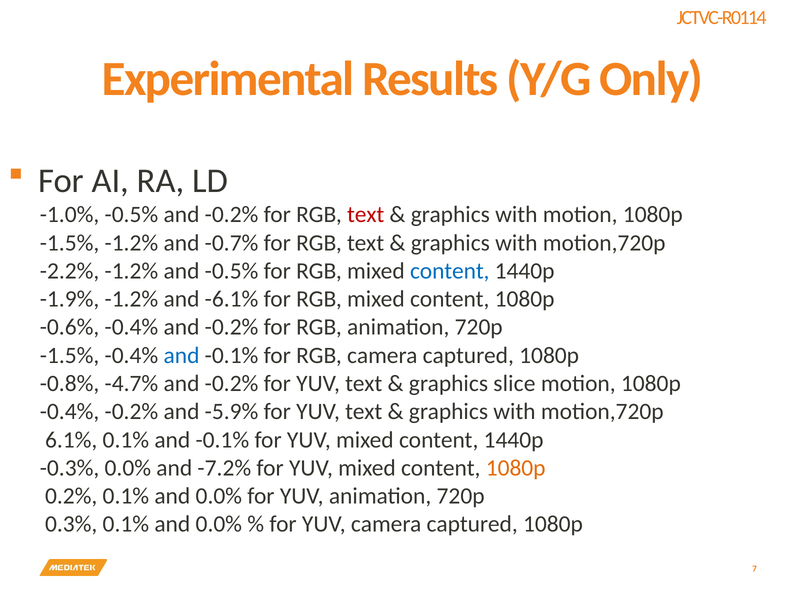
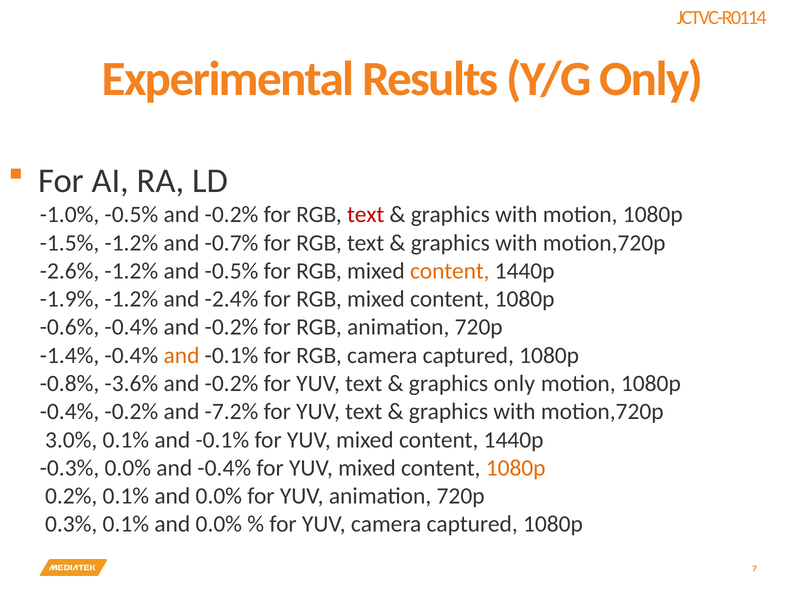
-2.2%: -2.2% -> -2.6% (70, 271)
content colour: blue -> orange (450, 271)
-6.1%: -6.1% -> -2.4% (232, 299)
-1.5%: -1.5% -> -1.4% (70, 356)
and colour: blue -> orange (181, 356)
-4.7%: -4.7% -> -3.6% (131, 384)
graphics slice: slice -> only (514, 384)
-5.9%: -5.9% -> -7.2% (232, 412)
6.1%: 6.1% -> 3.0% (71, 440)
and -7.2%: -7.2% -> -0.4% (224, 468)
